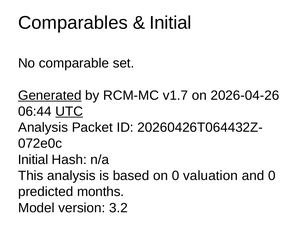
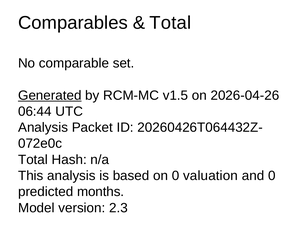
Initial: Initial -> Total (170, 23)
v1.7: v1.7 -> v1.5 (175, 96)
UTC underline: present -> none (69, 112)
Initial: Initial -> Total (33, 160)
3.2: 3.2 -> 2.3 (118, 208)
